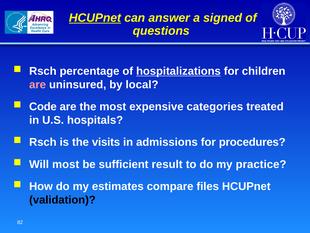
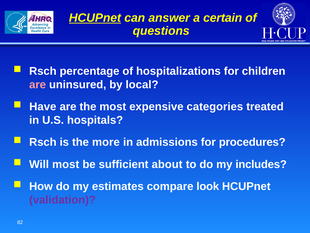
signed: signed -> certain (223, 18)
hospitalizations underline: present -> none (178, 71)
Code: Code -> Have (43, 106)
visits: visits -> more (106, 142)
result: result -> about (167, 164)
practice: practice -> includes (261, 164)
files: files -> look (208, 186)
validation colour: black -> purple (62, 199)
